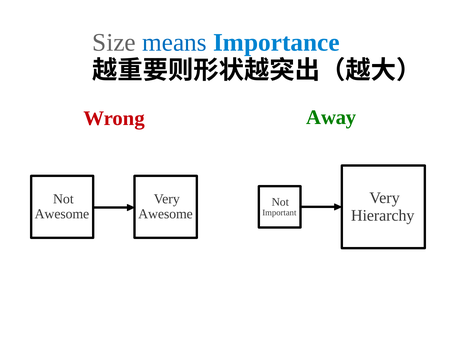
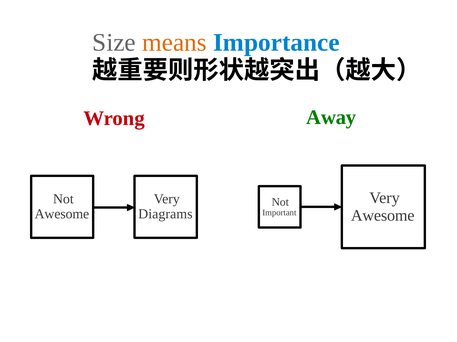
means colour: blue -> orange (174, 42)
Awesome: Awesome -> Diagrams (165, 214)
Hierarchy: Hierarchy -> Awesome (383, 216)
